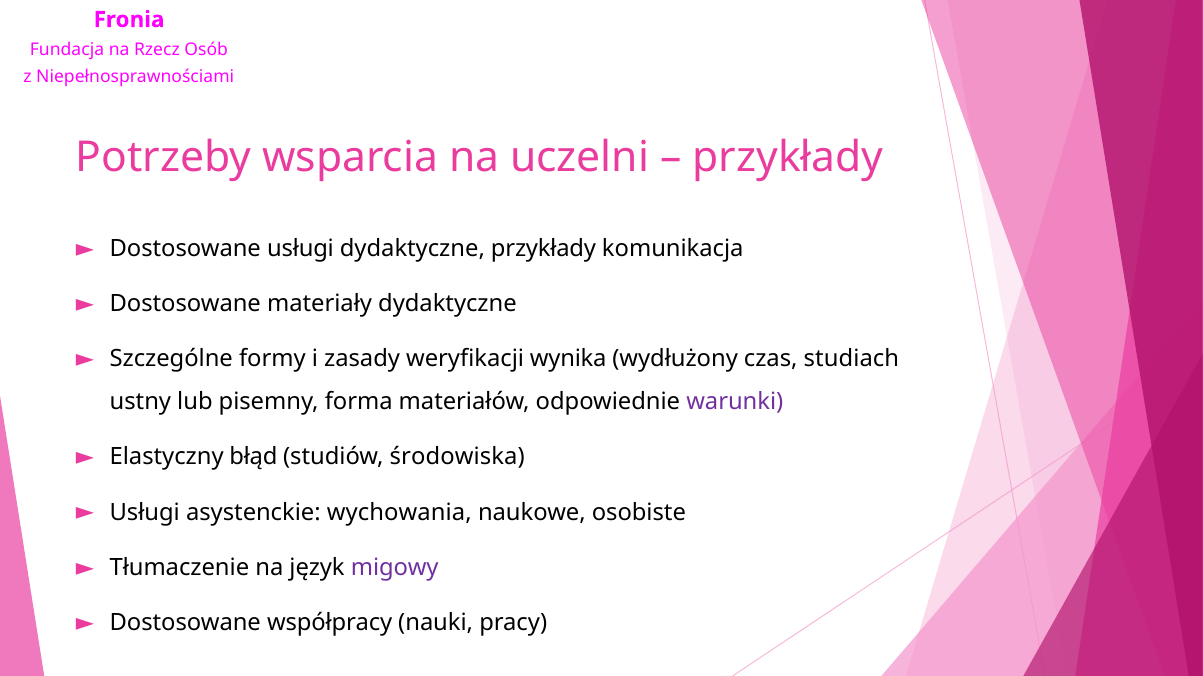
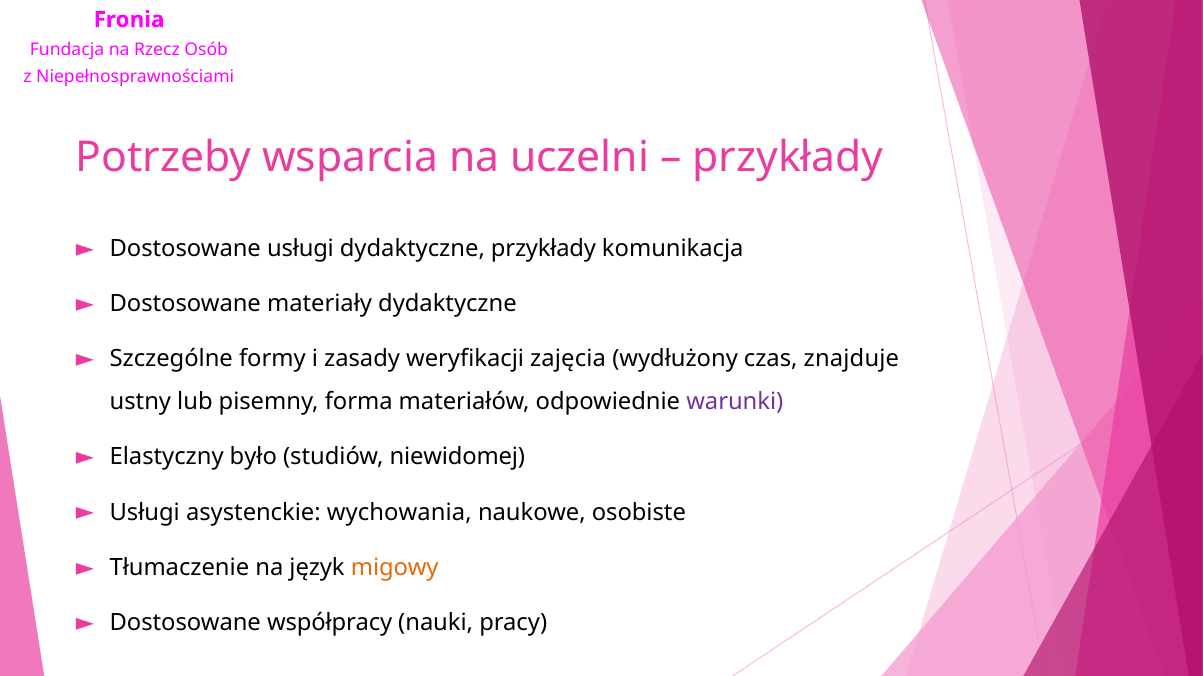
wynika: wynika -> zajęcia (568, 360)
studiach: studiach -> znajduje (851, 360)
błąd: błąd -> było (253, 458)
środowiska: środowiska -> niewidomej (457, 458)
migowy colour: purple -> orange (395, 568)
